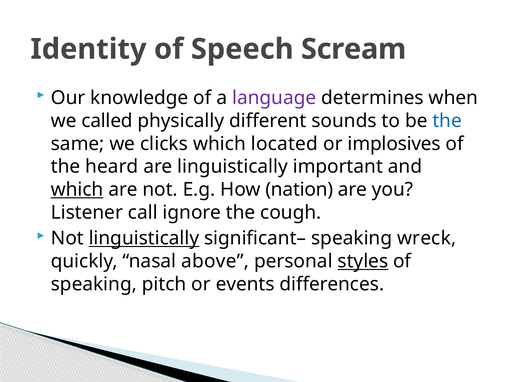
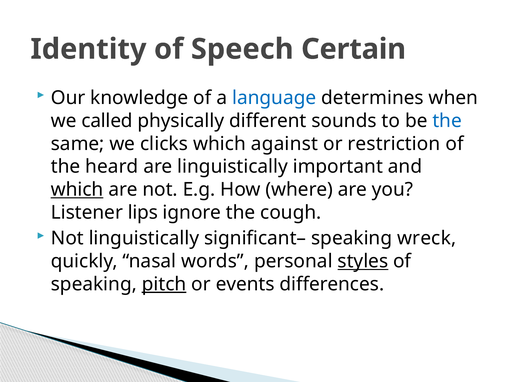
Scream: Scream -> Certain (354, 49)
language colour: purple -> blue (274, 98)
located: located -> against (284, 144)
implosives: implosives -> restriction (394, 144)
nation: nation -> where (299, 189)
call: call -> lips (143, 212)
linguistically underline: present -> none (144, 238)
above: above -> words (215, 261)
pitch underline: none -> present (164, 284)
